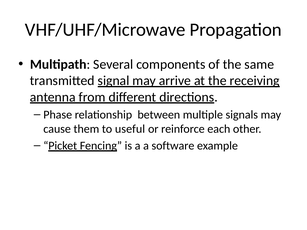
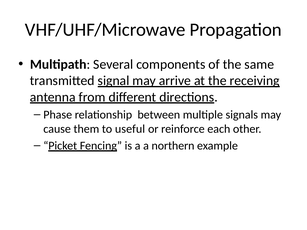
software: software -> northern (173, 146)
